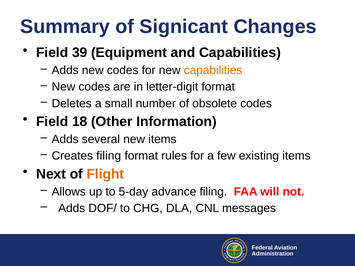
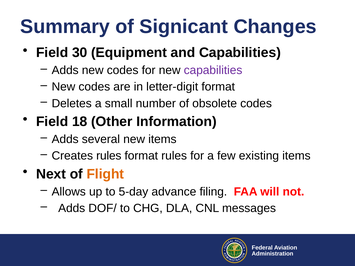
39: 39 -> 30 (80, 53)
capabilities colour: orange -> purple (213, 70)
Creates filing: filing -> rules (109, 156)
